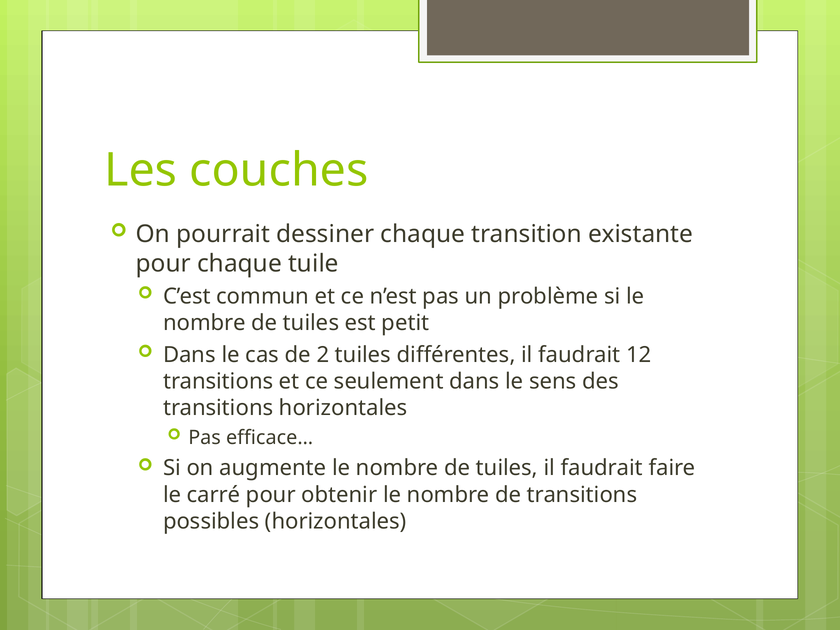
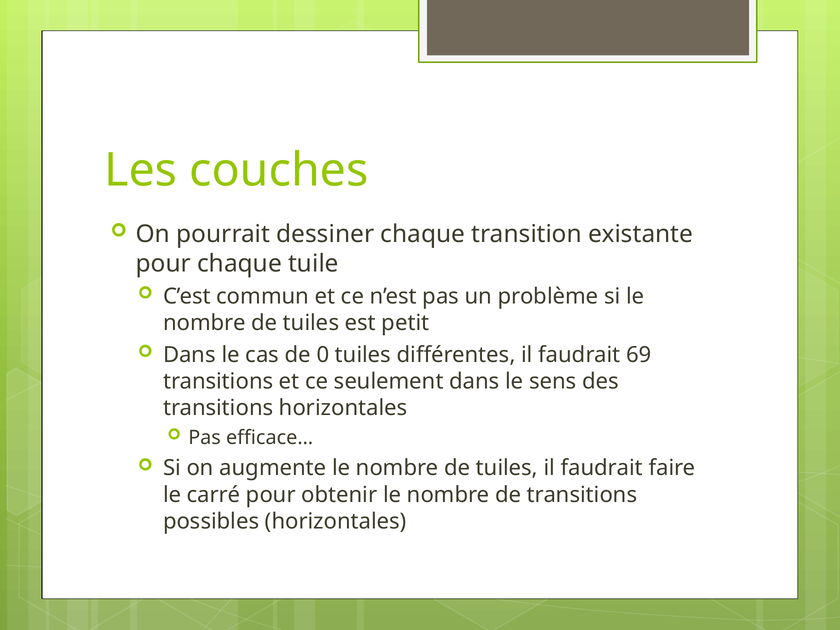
2: 2 -> 0 (323, 355)
12: 12 -> 69 (639, 355)
